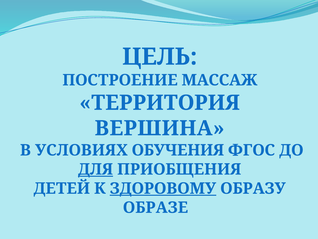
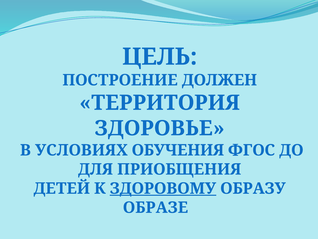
МАССАЖ: МАССАЖ -> ДОЛЖЕН (219, 80)
ВЕРШИНА: ВЕРШИНА -> ЗДОРОВЬЕ (160, 128)
ДЛЯ underline: present -> none (96, 169)
